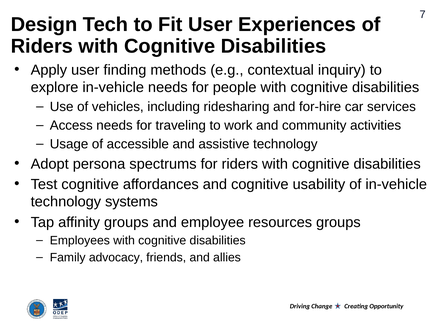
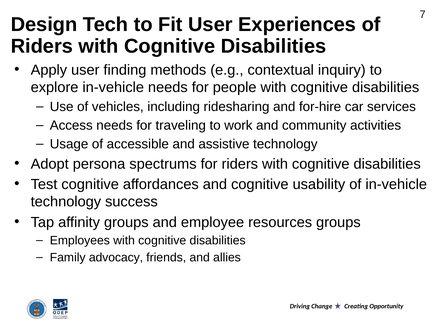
systems: systems -> success (131, 202)
